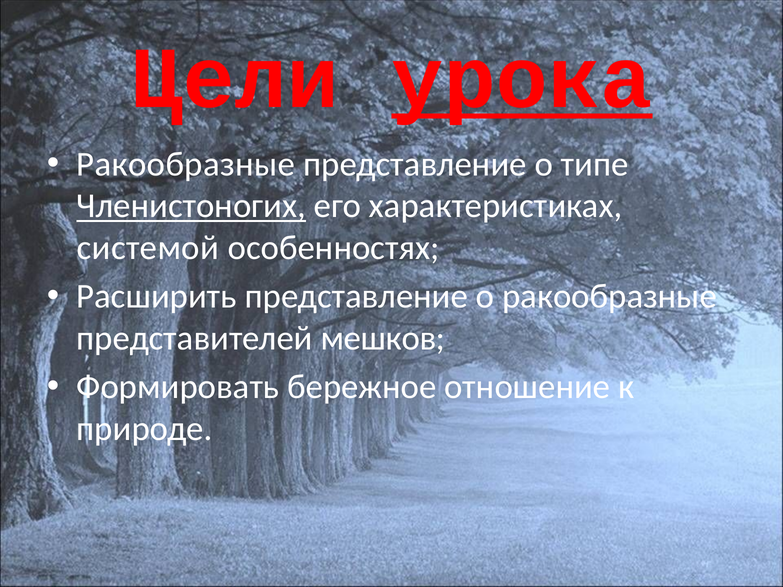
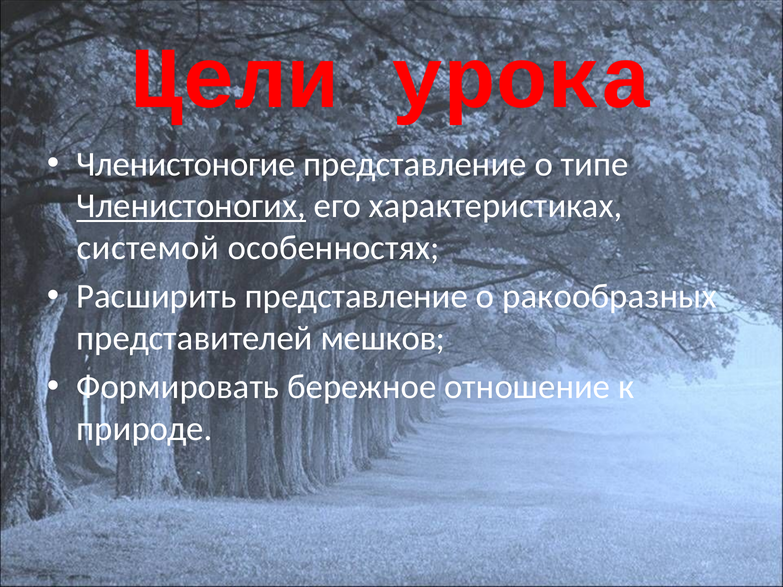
урока underline: present -> none (522, 79)
Ракообразные: Ракообразные -> Членистоногие (186, 164)
о ракообразные: ракообразные -> ракообразных (609, 297)
